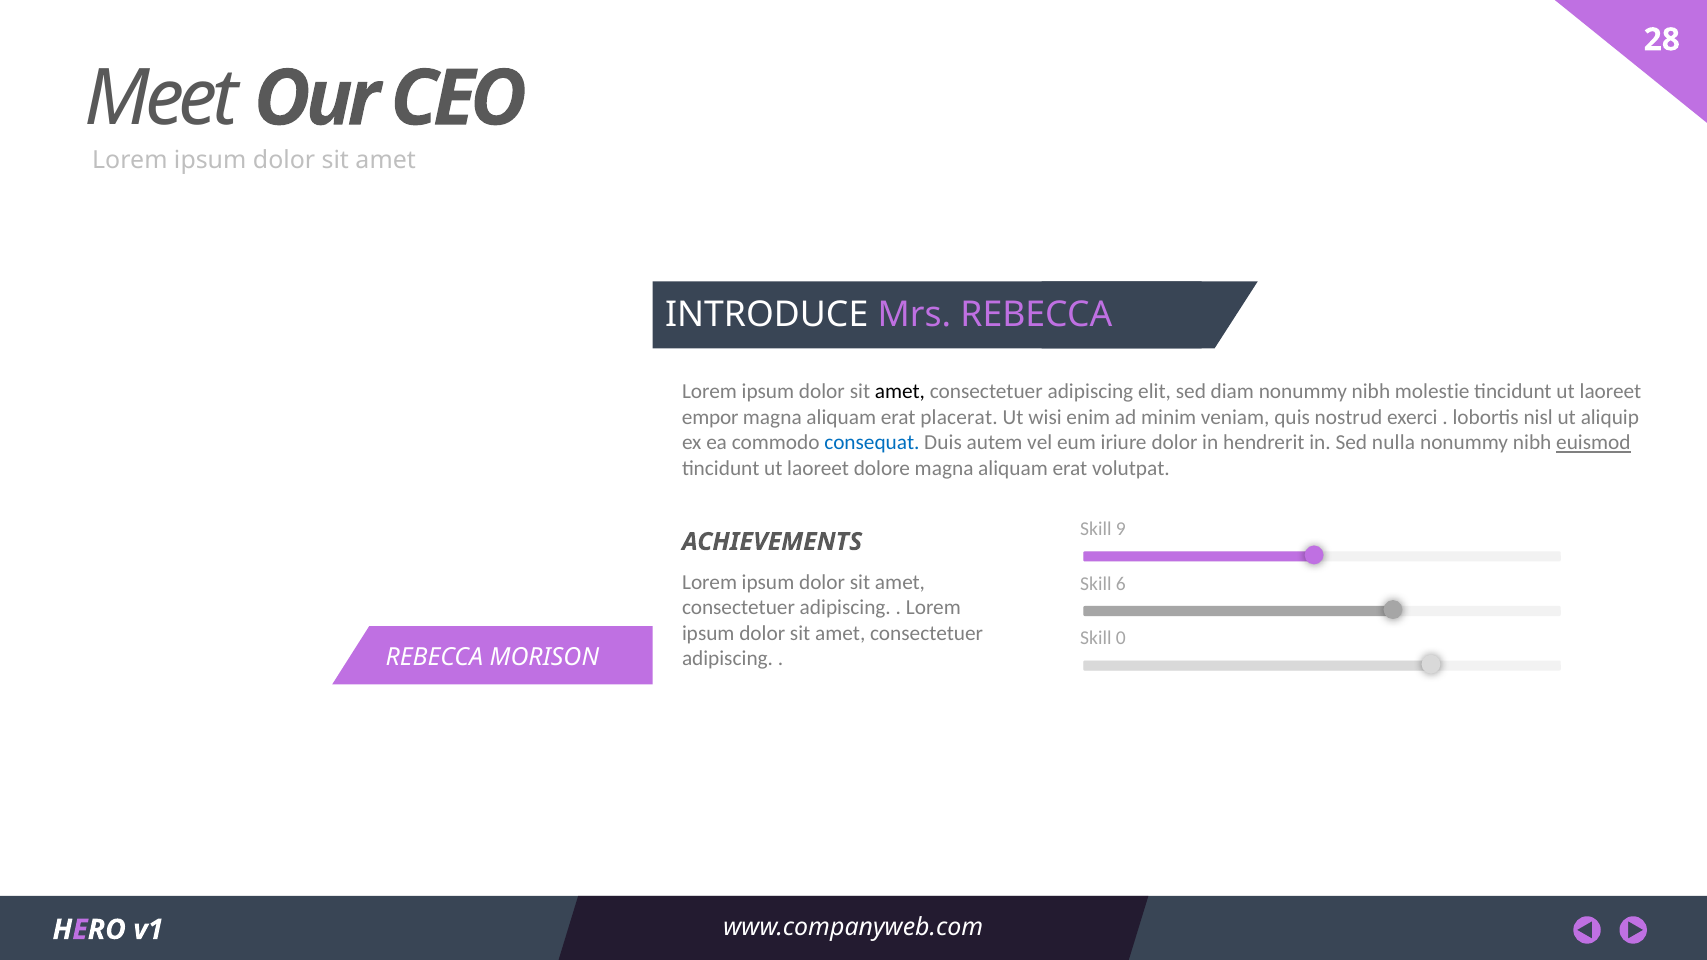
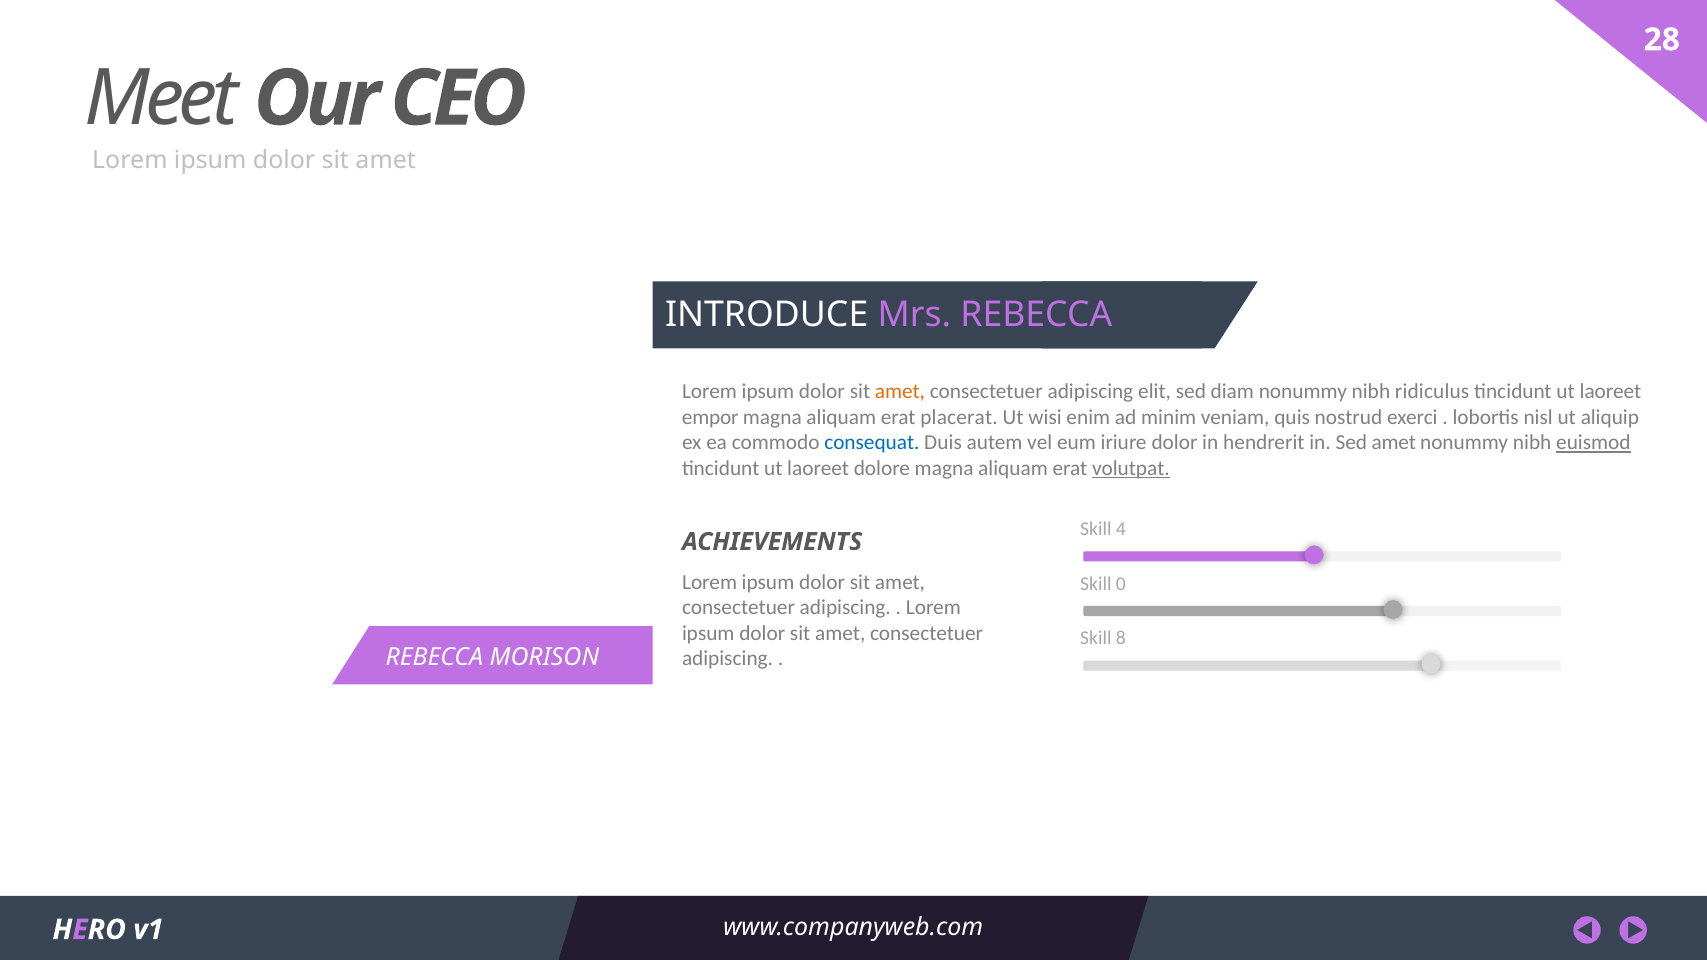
amet colour: black -> orange (900, 392)
molestie: molestie -> ridiculus (1432, 392)
Sed nulla: nulla -> amet (1394, 443)
volutpat underline: none -> present (1131, 468)
9: 9 -> 4 (1121, 529)
6: 6 -> 0 (1121, 584)
0: 0 -> 8 (1121, 639)
